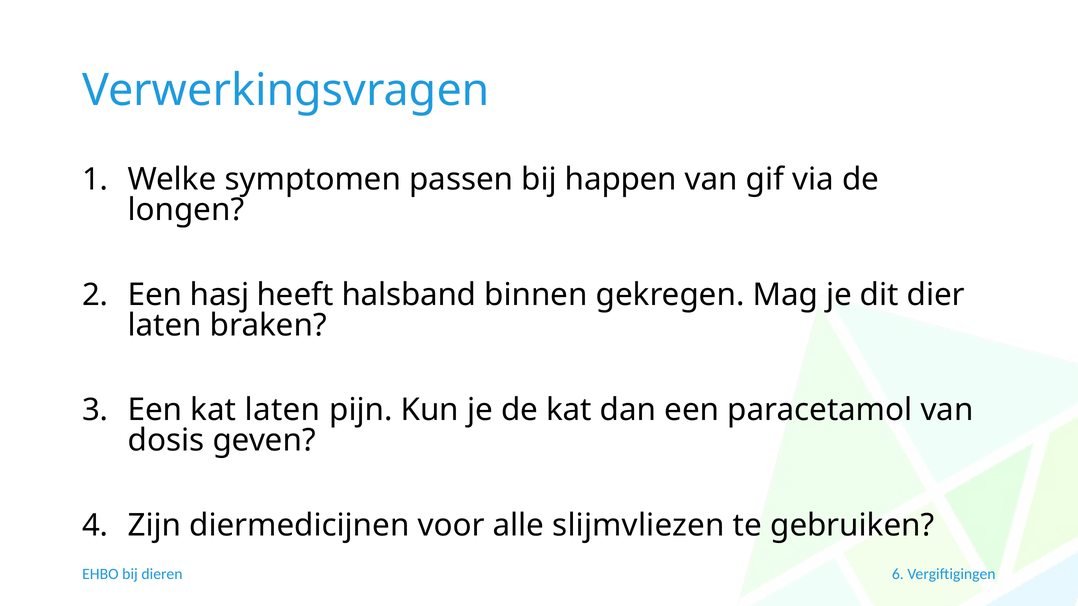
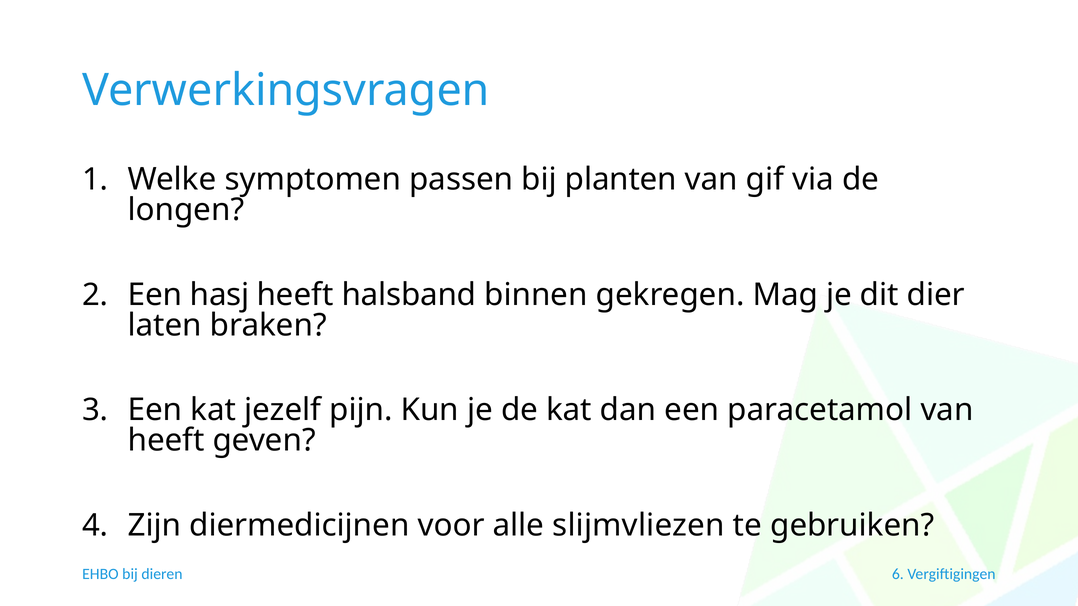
happen: happen -> planten (621, 180)
kat laten: laten -> jezelf (283, 410)
dosis: dosis -> heeft (166, 441)
